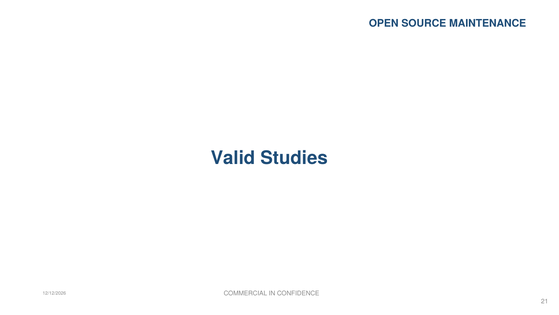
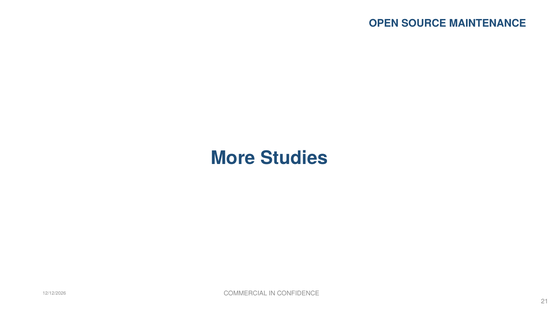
Valid: Valid -> More (233, 158)
